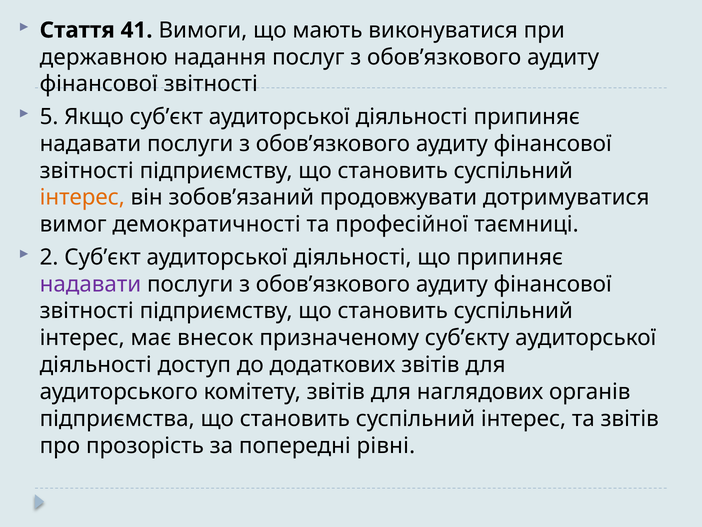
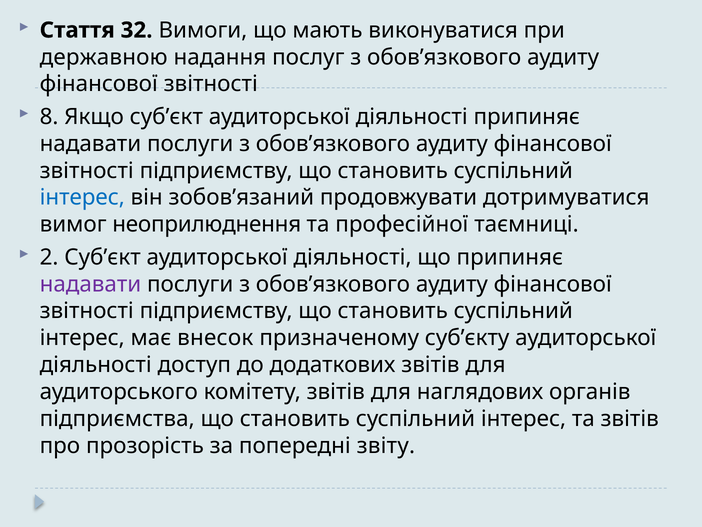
41: 41 -> 32 (137, 30)
5: 5 -> 8 (49, 117)
інтерес colour: orange -> blue (82, 197)
демократичності: демократичності -> неоприлюднення (207, 224)
рівні: рівні -> звіту (386, 445)
